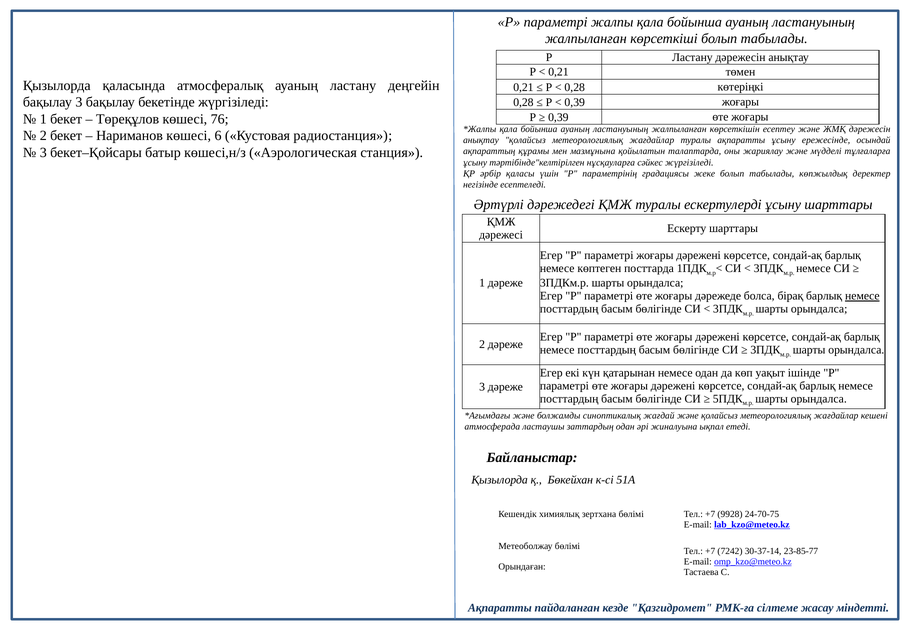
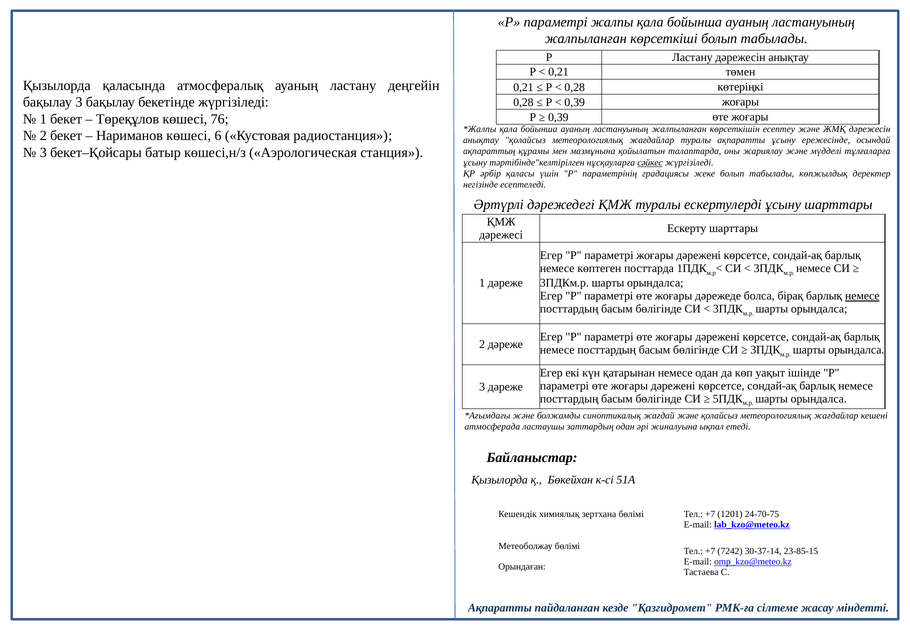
сәйкес underline: none -> present (650, 163)
9928: 9928 -> 1201 (730, 514)
23-85-77: 23-85-77 -> 23-85-15 (801, 551)
